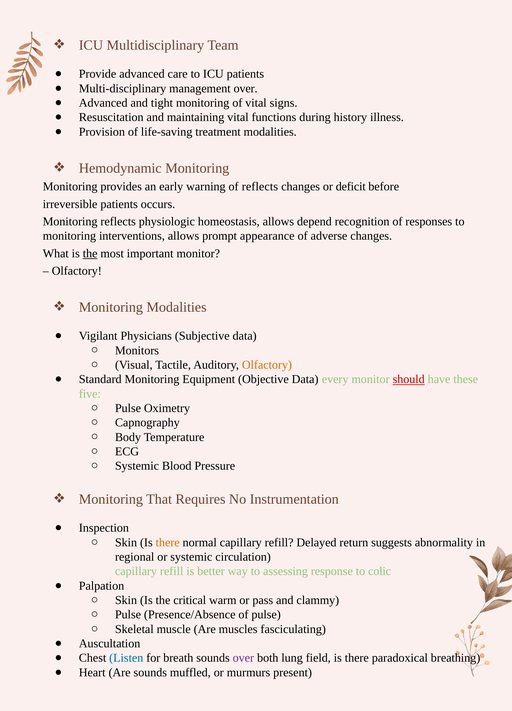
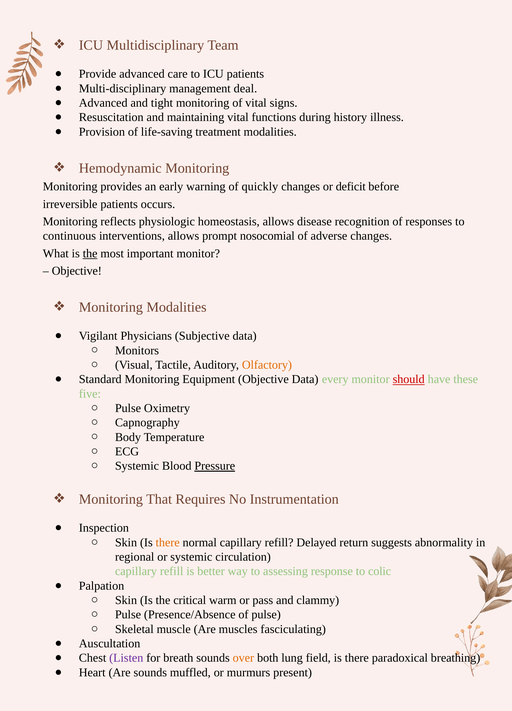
management over: over -> deal (245, 88)
of reflects: reflects -> quickly (260, 187)
depend: depend -> disease (314, 222)
monitoring: monitoring -> continuous (69, 236)
appearance: appearance -> nosocomial (267, 236)
Olfactory: Olfactory -> Objective (77, 271)
Pressure underline: none -> present (215, 466)
Listen colour: blue -> purple (126, 658)
over colour: purple -> orange (243, 658)
